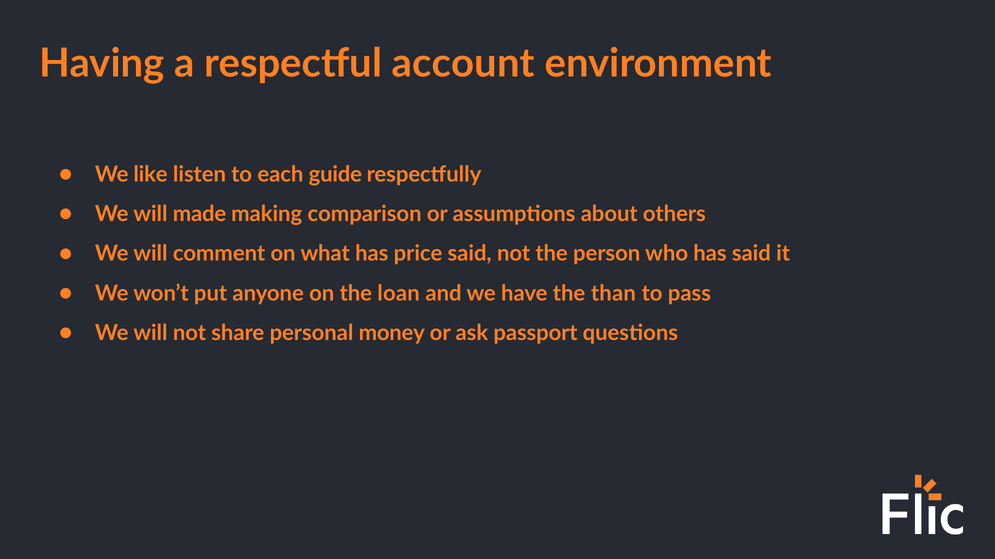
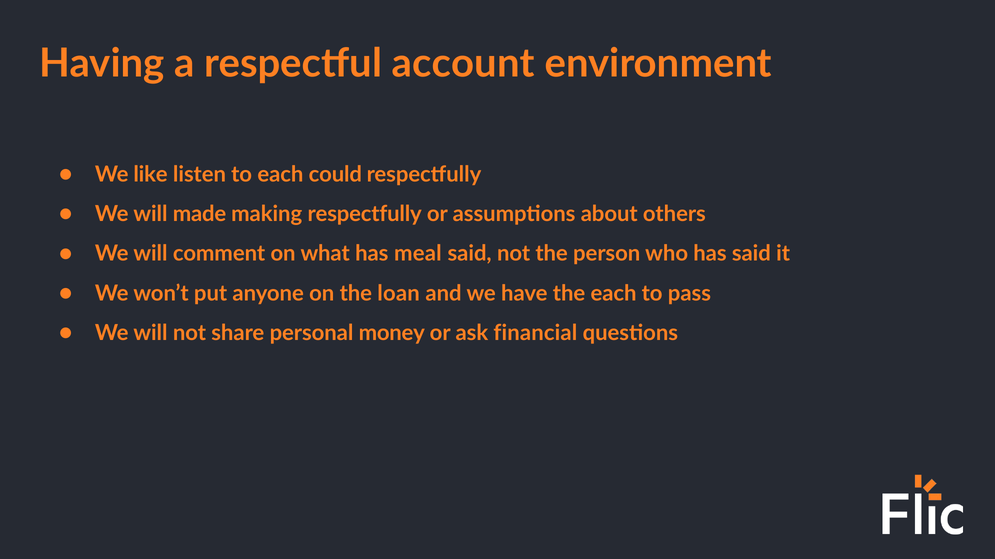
guide: guide -> could (335, 174)
making comparison: comparison -> respectfully (365, 214)
price: price -> meal (418, 254)
the than: than -> each (614, 294)
passport: passport -> financial (535, 334)
